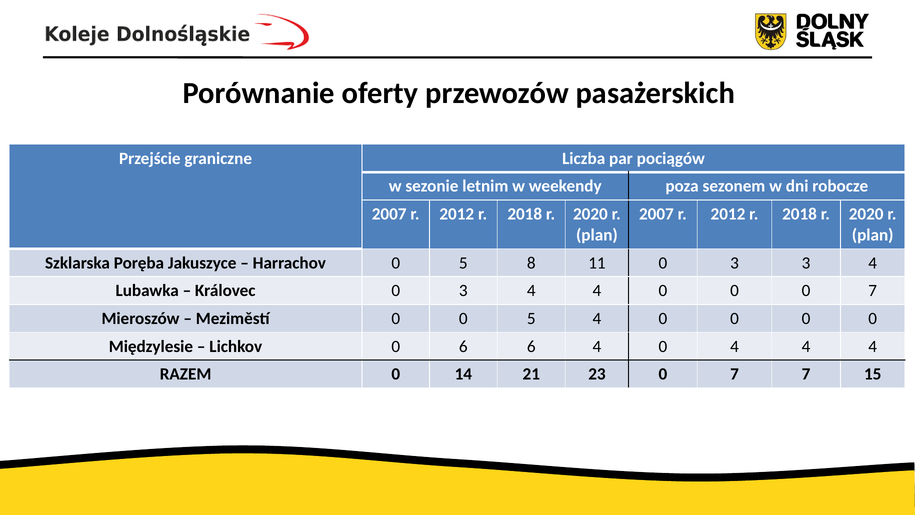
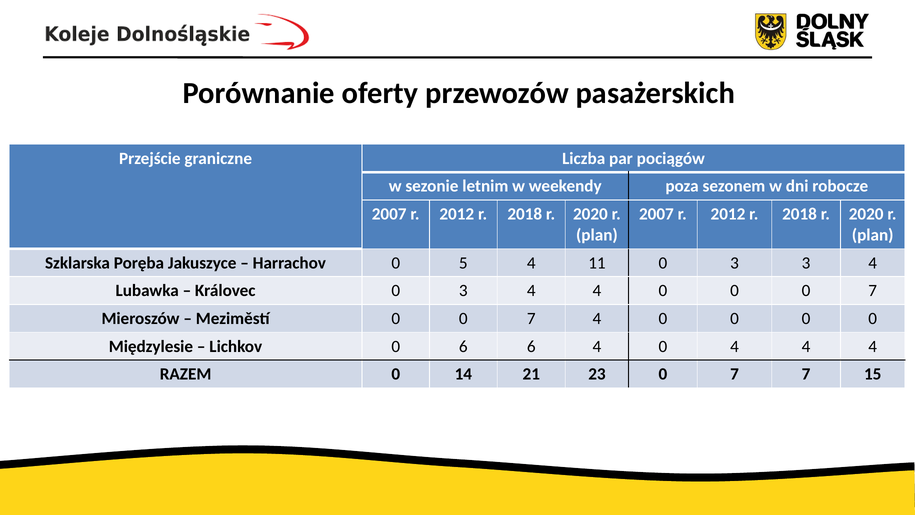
5 8: 8 -> 4 (531, 263)
Meziměstí 0 0 5: 5 -> 7 (531, 318)
